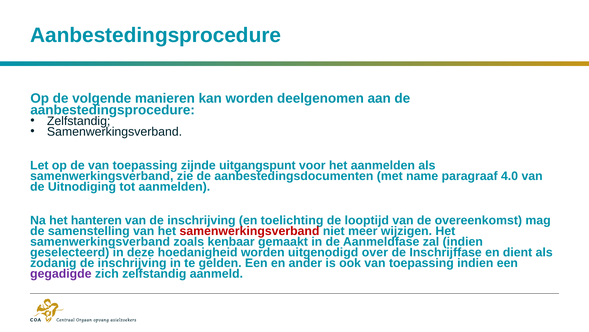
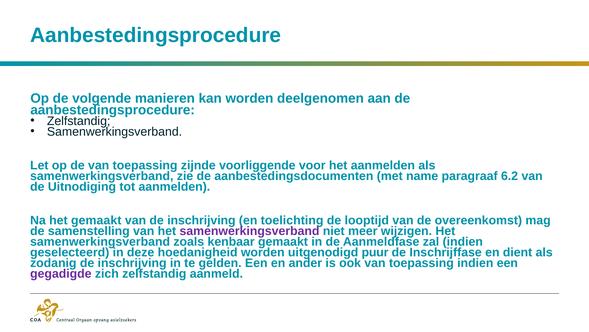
uitgangspunt: uitgangspunt -> voorliggende (257, 165)
4.0: 4.0 -> 6.2 (510, 176)
het hanteren: hanteren -> gemaakt (96, 220)
samenwerkingsverband colour: red -> purple (250, 231)
over: over -> puur (375, 252)
